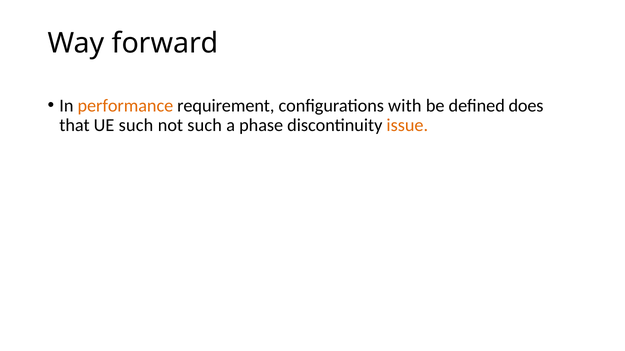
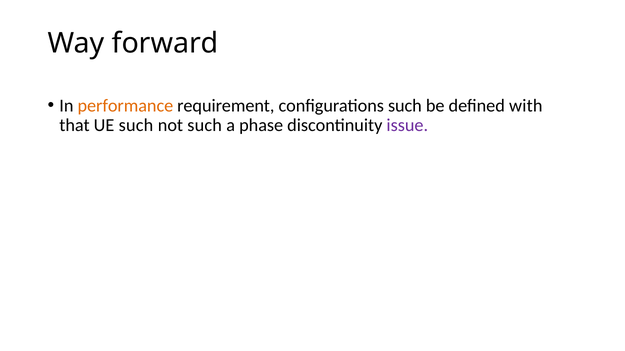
configurations with: with -> such (405, 106)
does: does -> with (526, 106)
issue colour: orange -> purple (407, 125)
